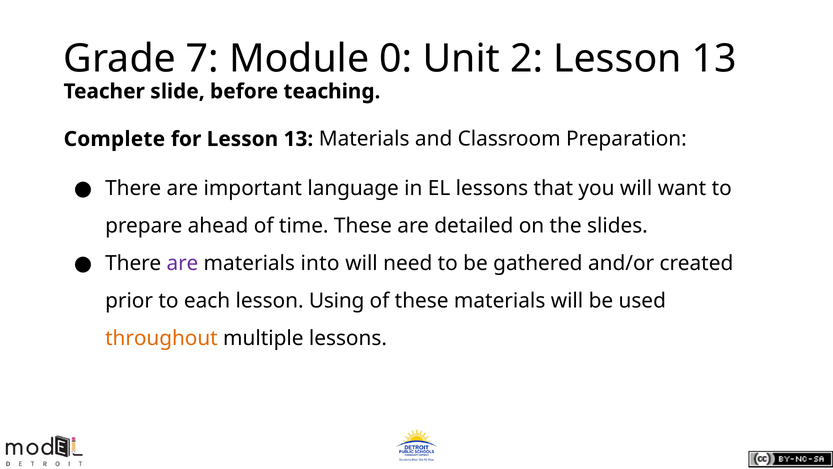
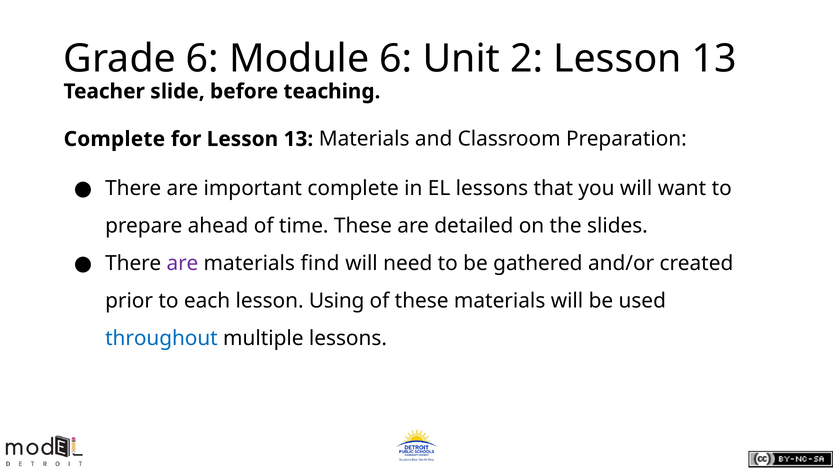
Grade 7: 7 -> 6 (202, 59)
Module 0: 0 -> 6 (396, 59)
important language: language -> complete (353, 188)
into: into -> find (320, 263)
throughout colour: orange -> blue (161, 338)
